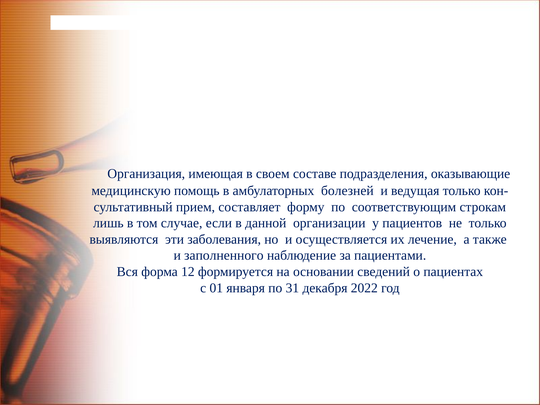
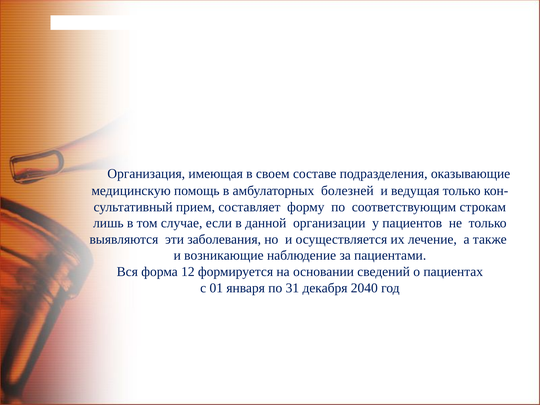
заполненного: заполненного -> возникающие (224, 255)
2022: 2022 -> 2040 (364, 288)
